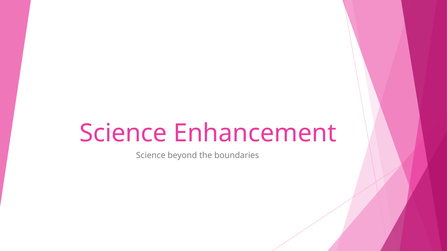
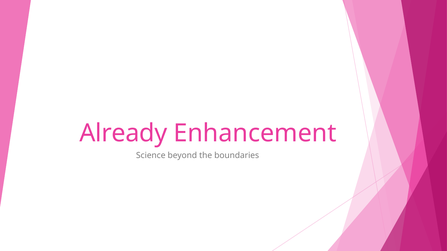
Science: Science -> Already (123, 133)
